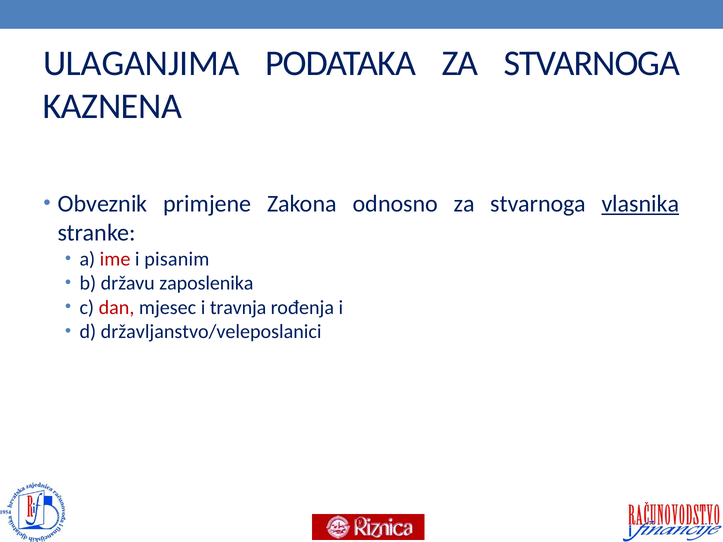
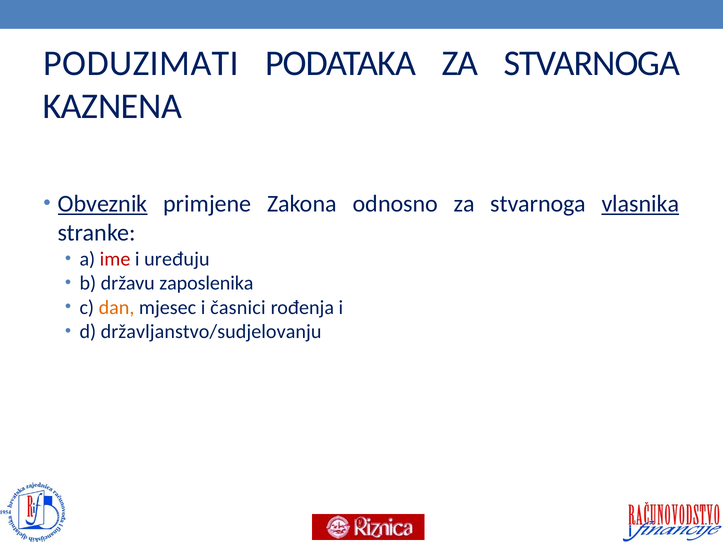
ULAGANJIMA: ULAGANJIMA -> PODUZIMATI (141, 63)
Obveznik underline: none -> present (103, 204)
pisanim: pisanim -> uređuju (177, 259)
dan colour: red -> orange (117, 308)
travnja: travnja -> časnici (238, 308)
državljanstvo/veleposlanici: državljanstvo/veleposlanici -> državljanstvo/sudjelovanju (211, 332)
